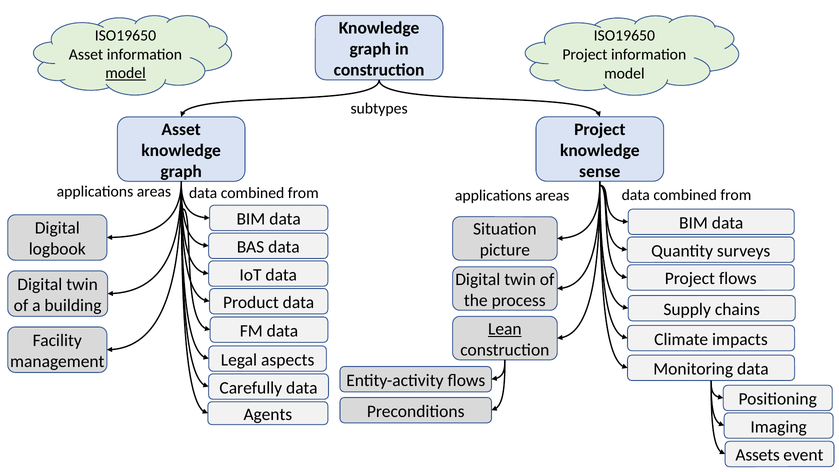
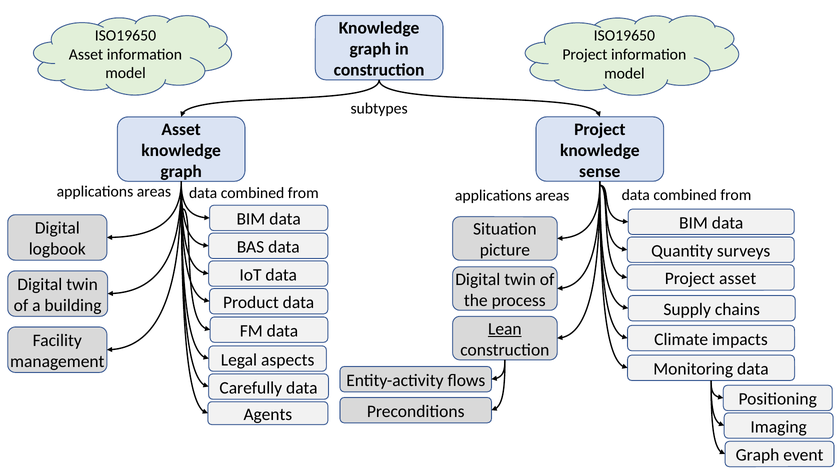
model underline: present -> none (126, 73)
Project flows: flows -> asset (738, 279)
Assets: Assets -> Graph (758, 455)
